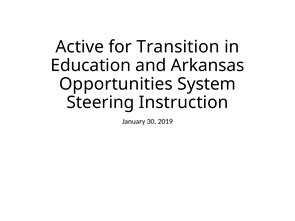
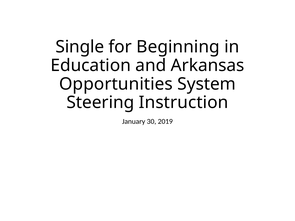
Active: Active -> Single (80, 47)
Transition: Transition -> Beginning (178, 47)
